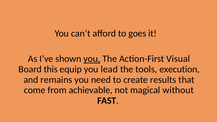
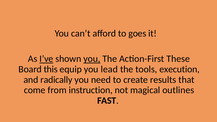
I’ve underline: none -> present (46, 59)
Visual: Visual -> These (178, 59)
remains: remains -> radically (56, 80)
achievable: achievable -> instruction (91, 90)
without: without -> outlines (178, 90)
